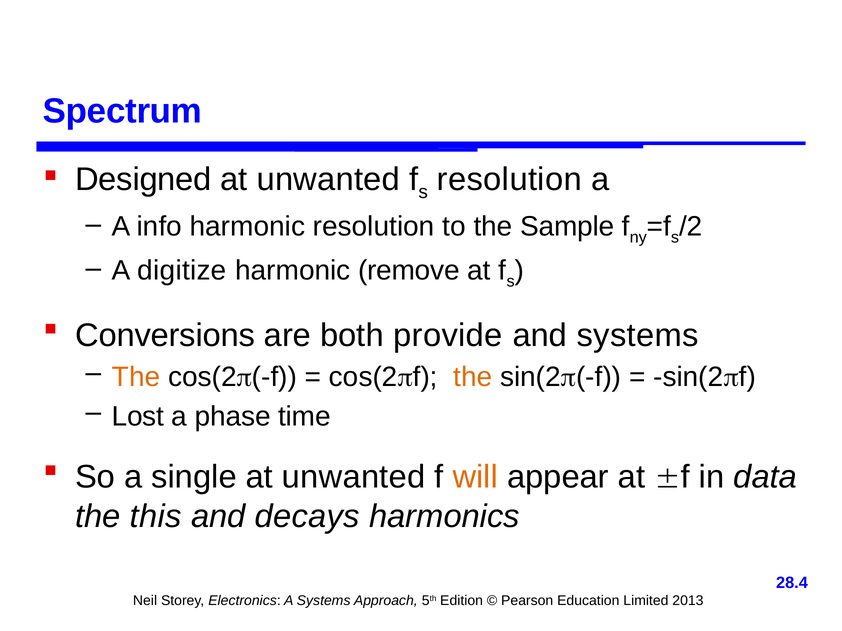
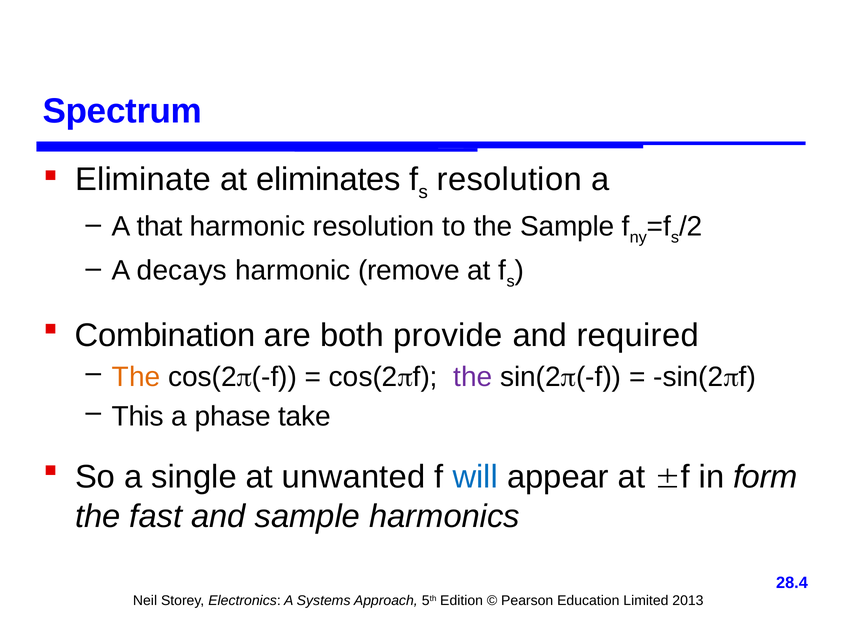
Designed: Designed -> Eliminate (143, 179)
unwanted: unwanted -> eliminates (329, 179)
info: info -> that (159, 227)
digitize: digitize -> decays (182, 271)
Conversions: Conversions -> Combination (165, 336)
and systems: systems -> required (638, 336)
the colour: orange -> purple (473, 378)
Lost: Lost -> This (138, 417)
time: time -> take (305, 417)
will colour: orange -> blue (475, 477)
data: data -> form (765, 477)
this: this -> fast (156, 517)
and decays: decays -> sample (307, 517)
